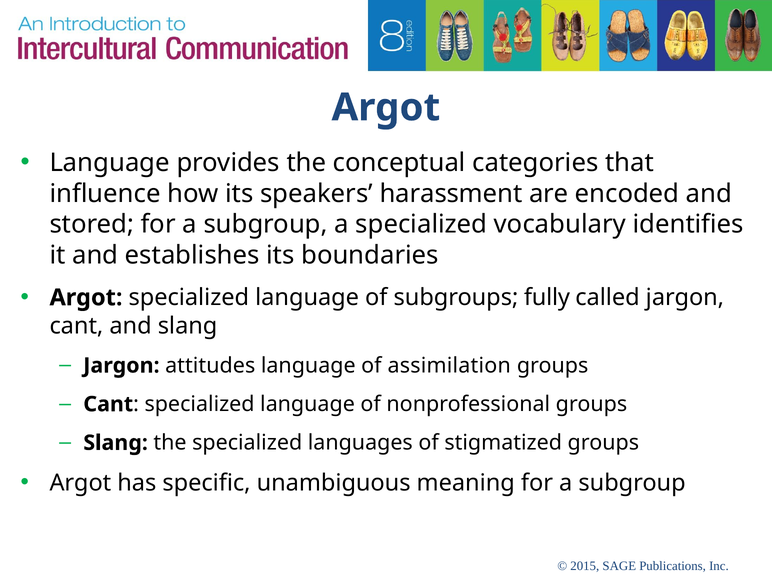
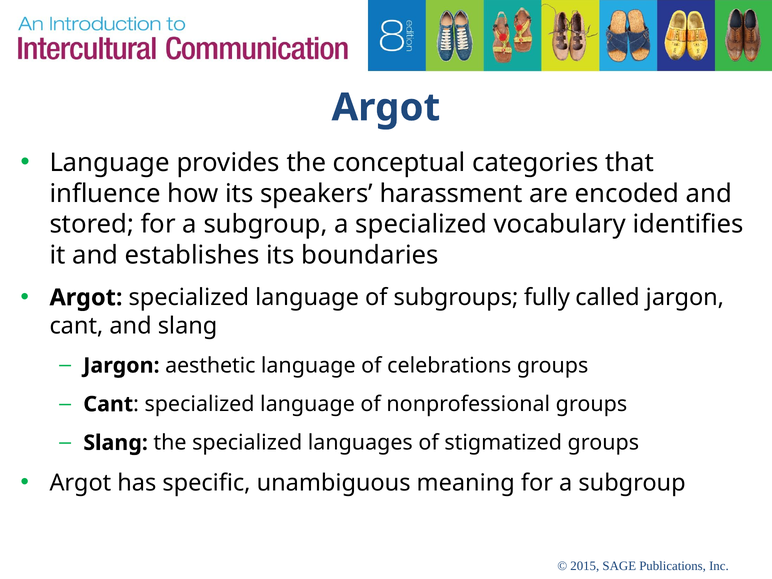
attitudes: attitudes -> aesthetic (210, 366)
assimilation: assimilation -> celebrations (449, 366)
